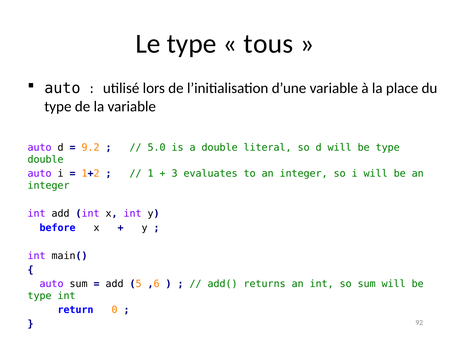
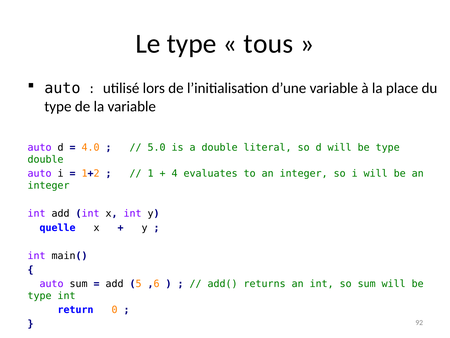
9.2: 9.2 -> 4.0 (91, 147)
3: 3 -> 4 (175, 173)
before: before -> quelle (58, 227)
